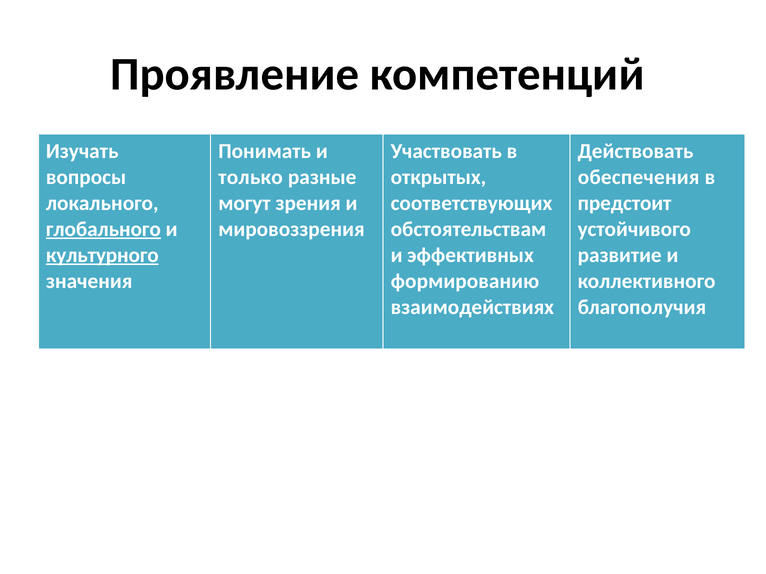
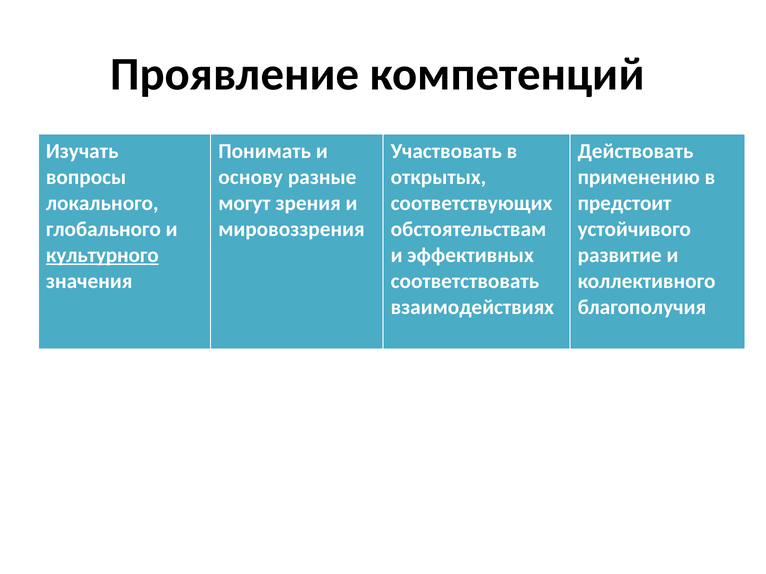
только: только -> основу (251, 177)
обеспечения: обеспечения -> применению (639, 177)
глобального underline: present -> none (103, 229)
формированию: формированию -> соответствовать (465, 281)
